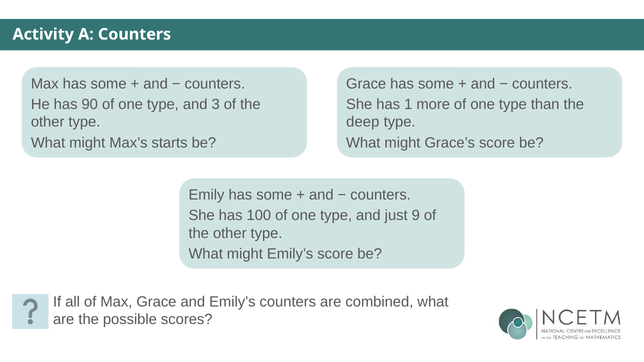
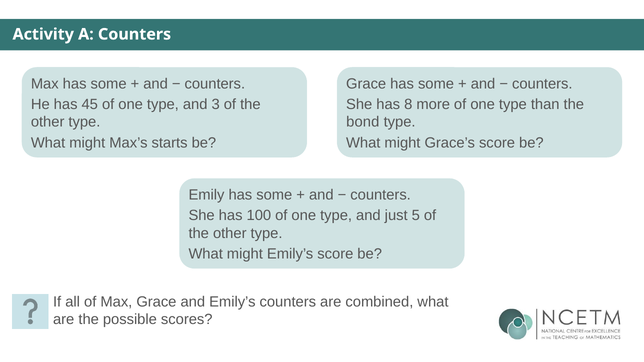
90: 90 -> 45 (90, 104)
1: 1 -> 8 (408, 104)
deep: deep -> bond (363, 122)
9: 9 -> 5 (416, 216)
